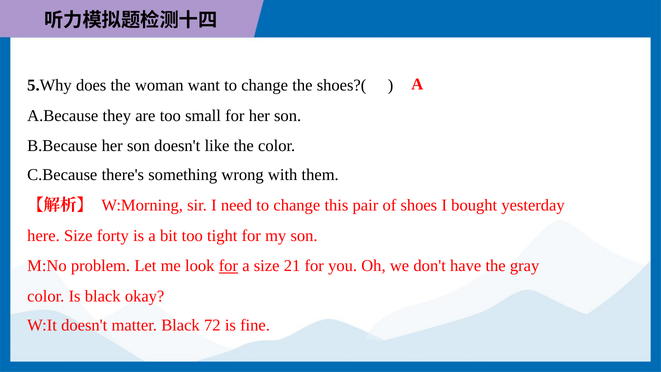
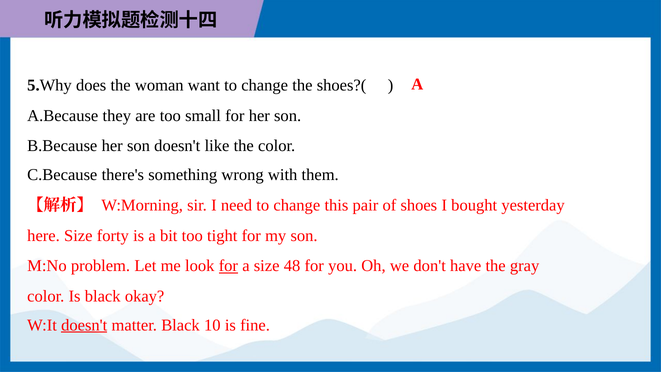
21: 21 -> 48 (292, 266)
doesn't underline: none -> present (84, 325)
72: 72 -> 10 (212, 325)
